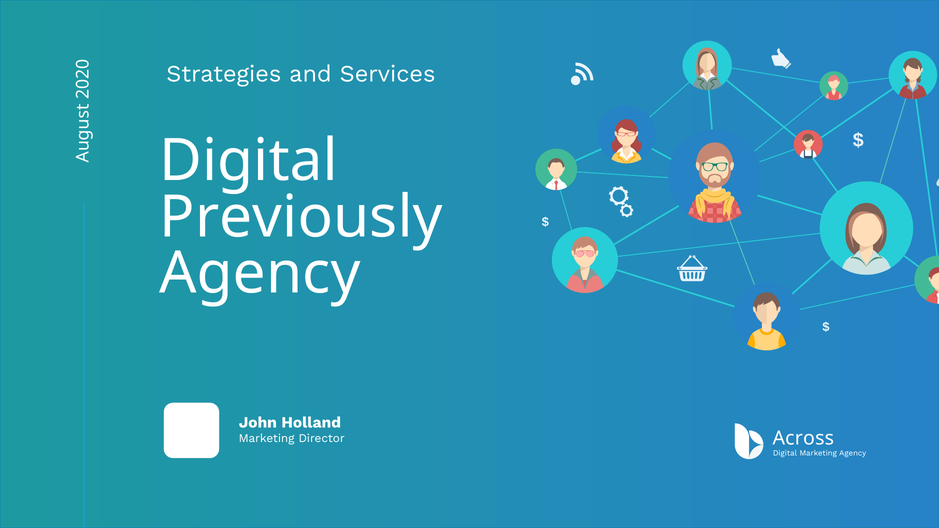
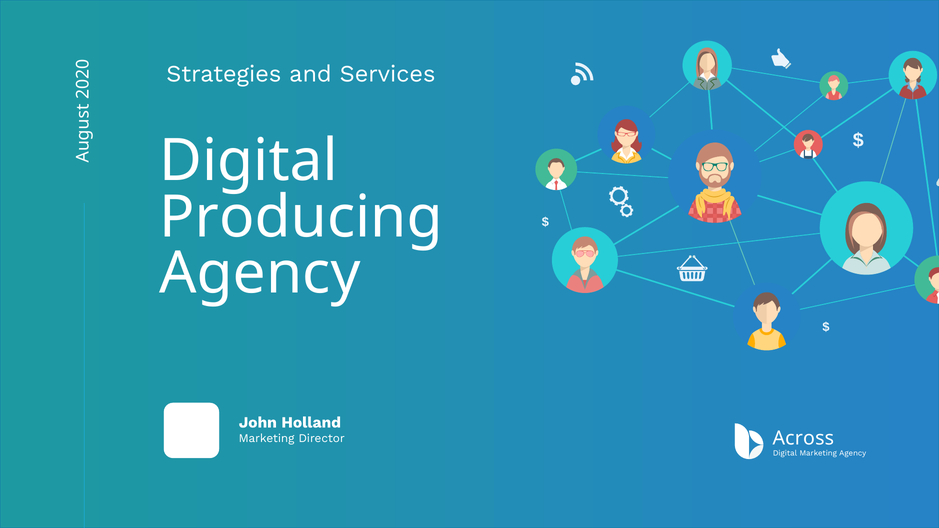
Previously: Previously -> Producing (301, 217)
